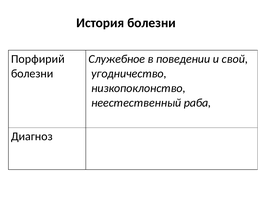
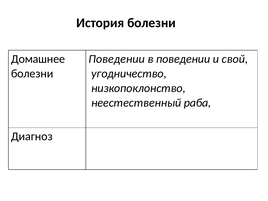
Порфирий: Порфирий -> Домашнее (38, 59)
Служебное: Служебное -> Поведении (117, 59)
